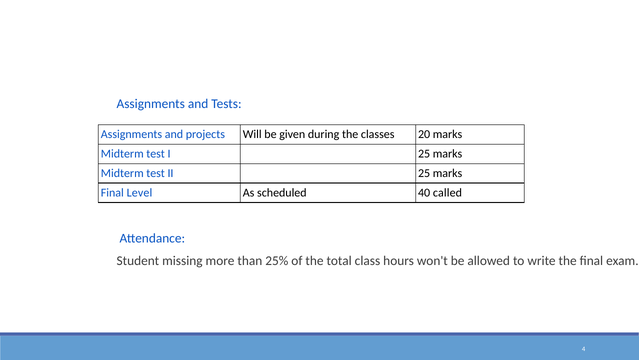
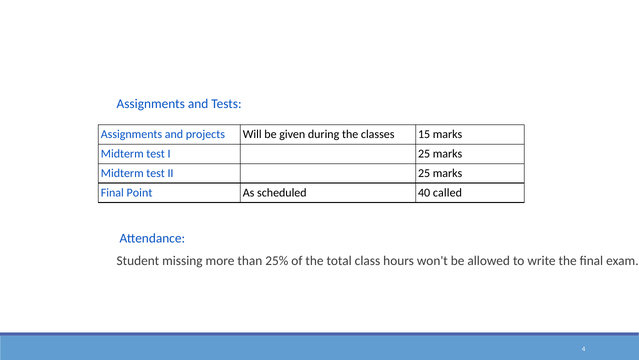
20: 20 -> 15 (424, 134)
Level: Level -> Point (139, 193)
